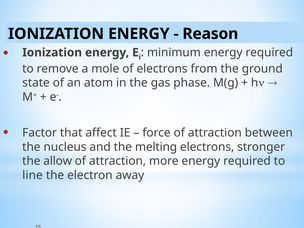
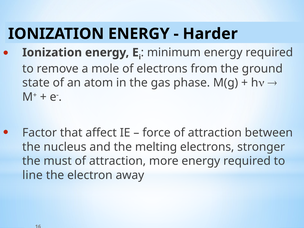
Reason: Reason -> Harder (210, 34)
allow: allow -> must (58, 161)
